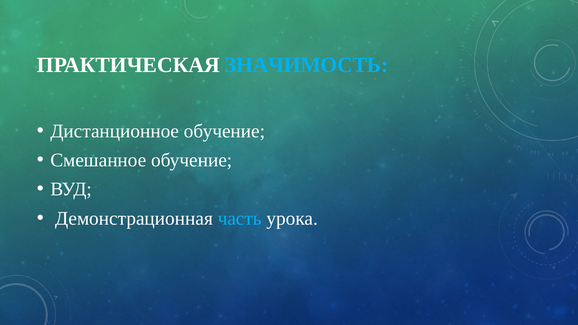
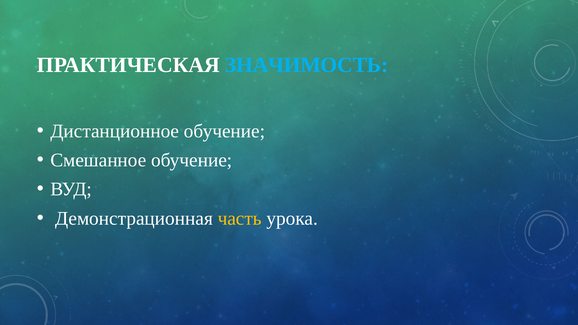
часть colour: light blue -> yellow (240, 219)
